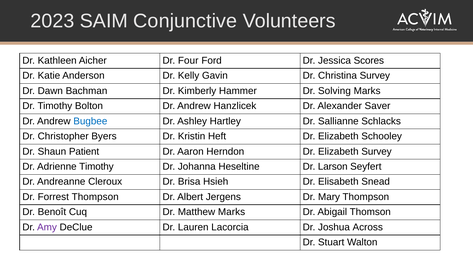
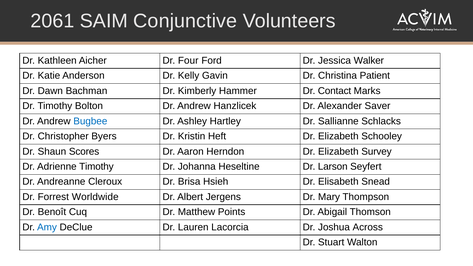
2023: 2023 -> 2061 (52, 21)
Scores: Scores -> Walker (369, 61)
Christina Survey: Survey -> Patient (375, 76)
Solving: Solving -> Contact (335, 91)
Patient: Patient -> Scores (84, 151)
Forrest Thompson: Thompson -> Worldwide (95, 197)
Matthew Marks: Marks -> Points (232, 212)
Amy colour: purple -> blue (47, 227)
